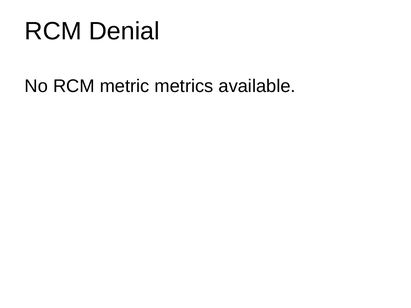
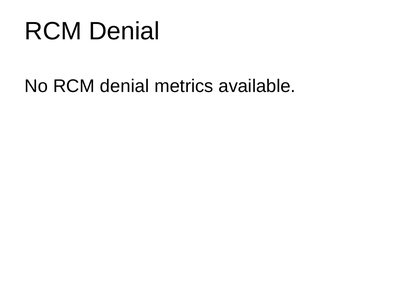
No RCM metric: metric -> denial (124, 86)
